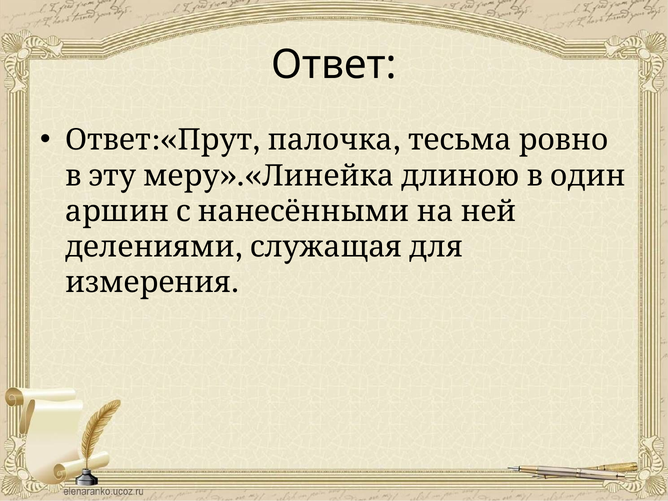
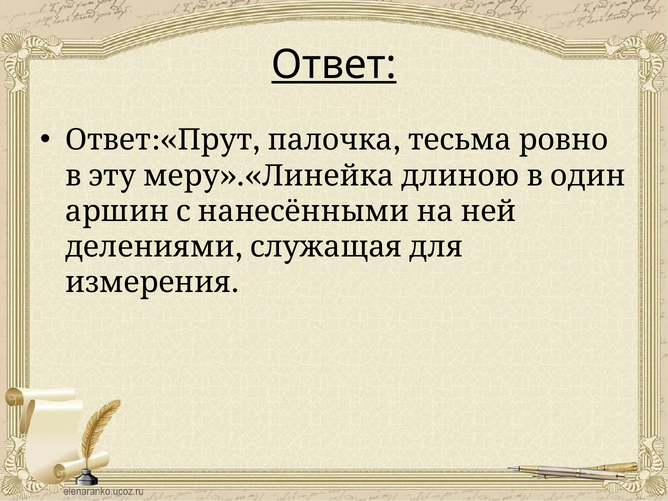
Ответ underline: none -> present (334, 65)
